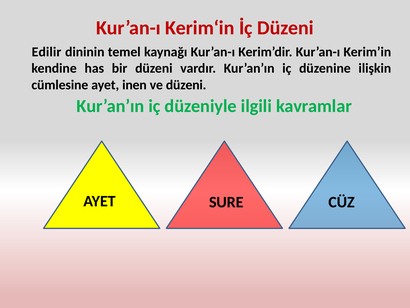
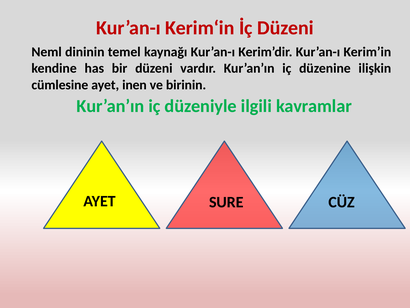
Edilir: Edilir -> Neml (47, 52)
ve düzeni: düzeni -> birinin (186, 85)
